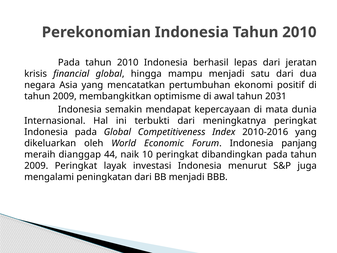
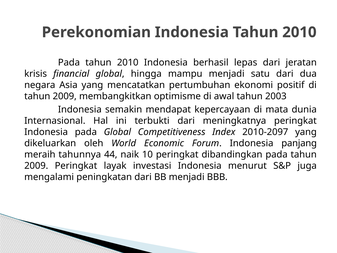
2031: 2031 -> 2003 (276, 96)
2010-2016: 2010-2016 -> 2010-2097 (265, 132)
dianggap: dianggap -> tahunnya (80, 154)
